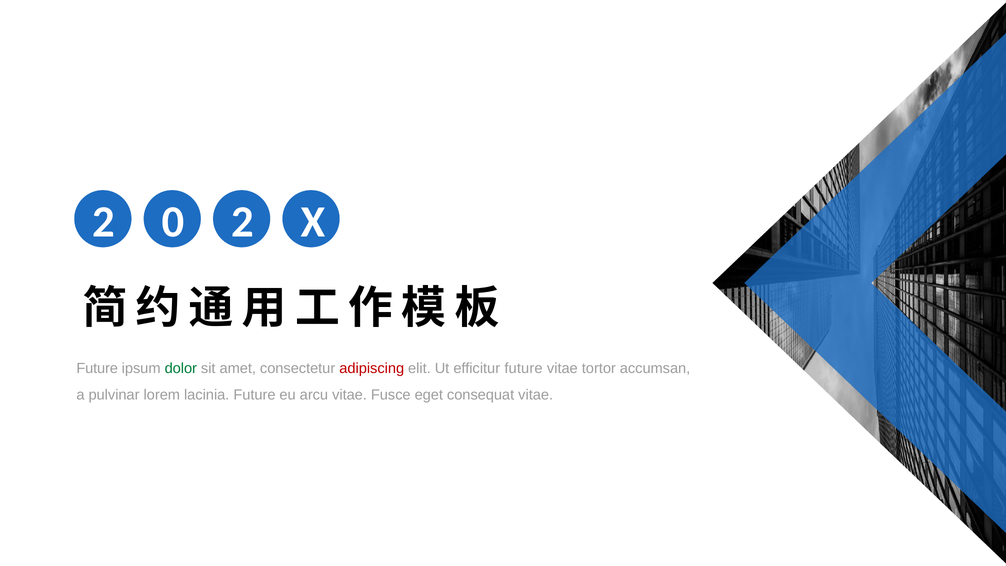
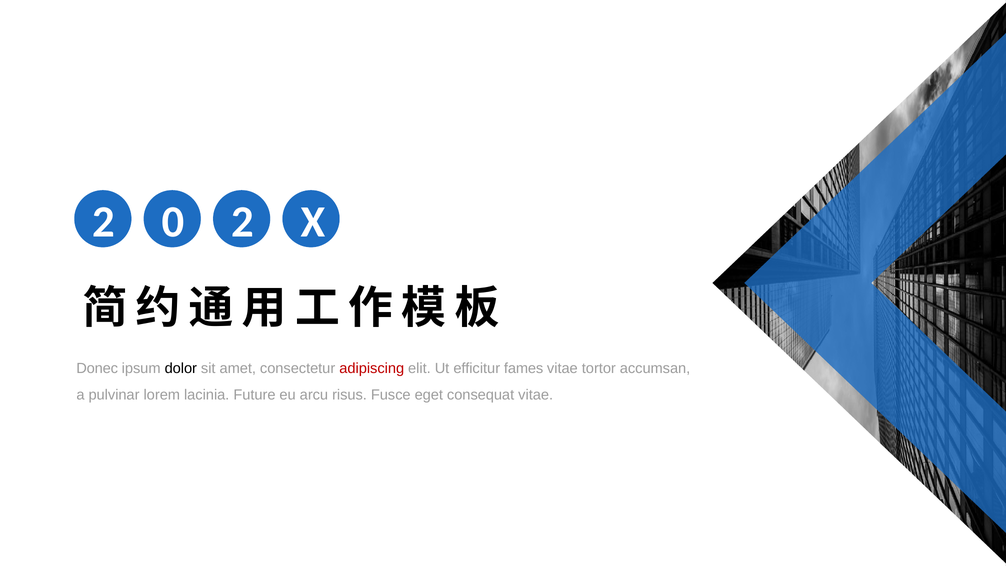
Future: Future -> Donec (97, 368)
dolor colour: green -> black (181, 368)
efficitur future: future -> fames (524, 368)
arcu vitae: vitae -> risus (350, 395)
